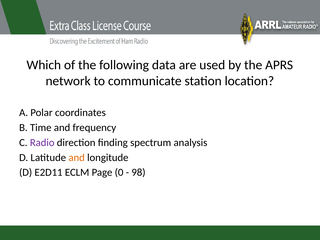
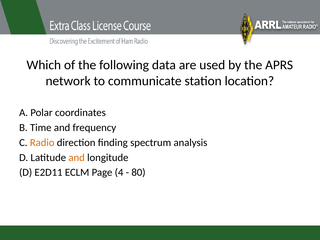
Radio colour: purple -> orange (42, 143)
0: 0 -> 4 (119, 172)
98: 98 -> 80 (138, 172)
